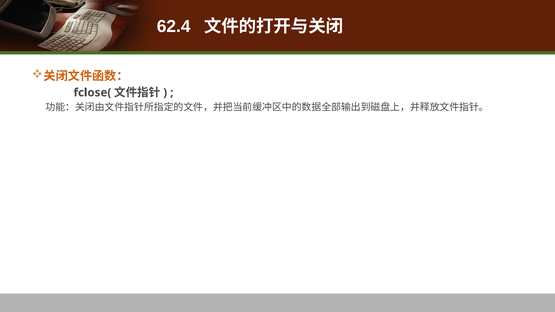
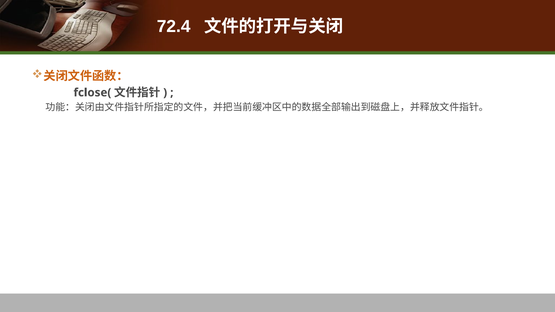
62.4: 62.4 -> 72.4 (174, 27)
